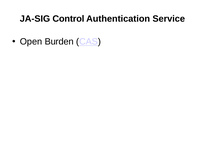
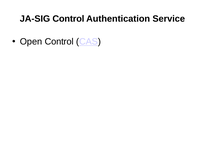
Open Burden: Burden -> Control (59, 42)
